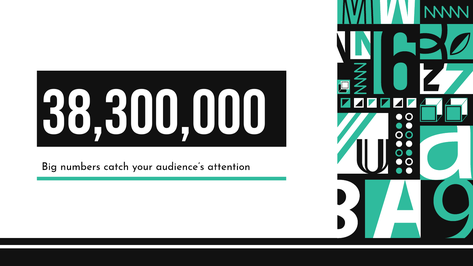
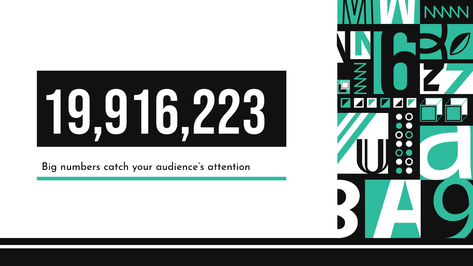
38,300,000: 38,300,000 -> 19,916,223 (154, 113)
